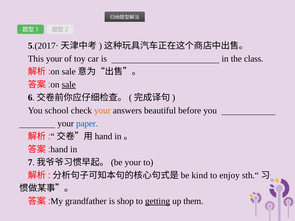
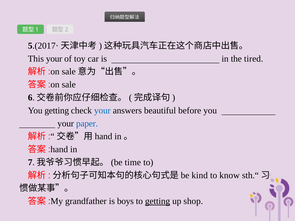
class: class -> tired (254, 59)
sale underline: present -> none (69, 85)
You school: school -> getting (57, 111)
your colour: orange -> blue (102, 111)
your: your -> time (133, 162)
enjoy: enjoy -> know (230, 175)
shop: shop -> boys (125, 201)
them: them -> shop (193, 201)
